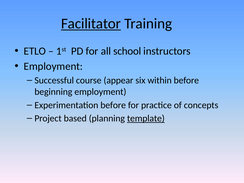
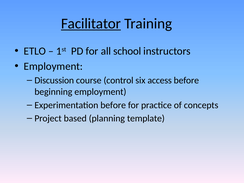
Successful: Successful -> Discussion (54, 80)
appear: appear -> control (118, 80)
within: within -> access (160, 80)
template underline: present -> none (146, 118)
